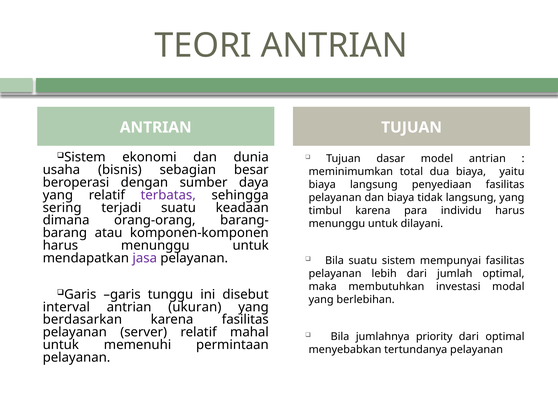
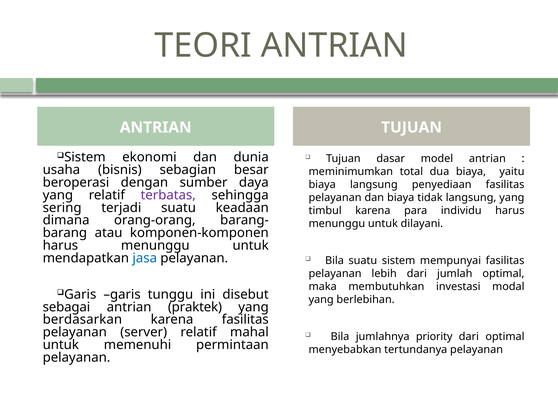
jasa colour: purple -> blue (145, 259)
interval: interval -> sebagai (66, 307)
ukuran: ukuran -> praktek (195, 307)
